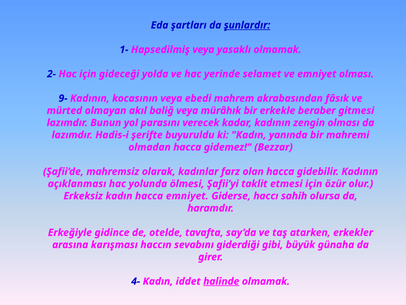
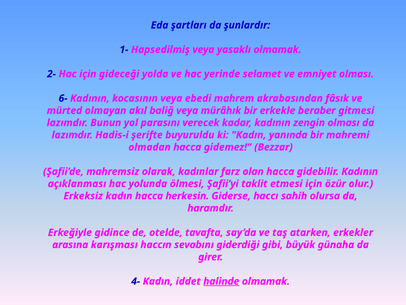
şunlardır underline: present -> none (247, 25)
9-: 9- -> 6- (63, 98)
hacca emniyet: emniyet -> herkesin (187, 196)
